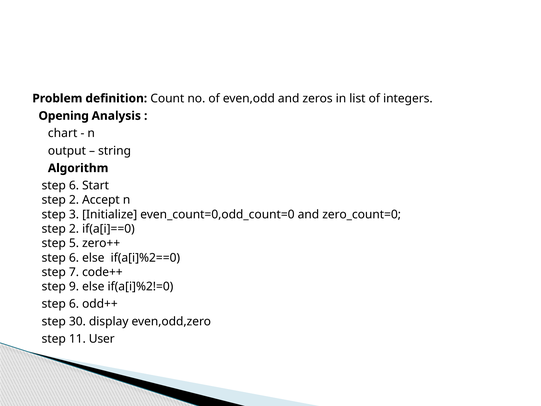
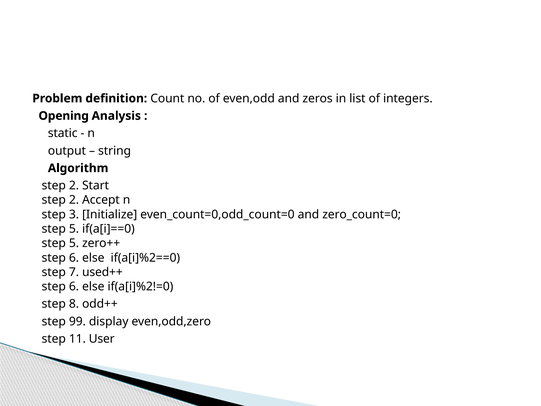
chart: chart -> static (63, 133)
6: 6 -> 2 (74, 185)
2: 2 -> 5 (74, 229)
code++: code++ -> used++ (102, 272)
9: 9 -> 6 (74, 286)
6: 6 -> 8 (74, 304)
30: 30 -> 99 (77, 321)
